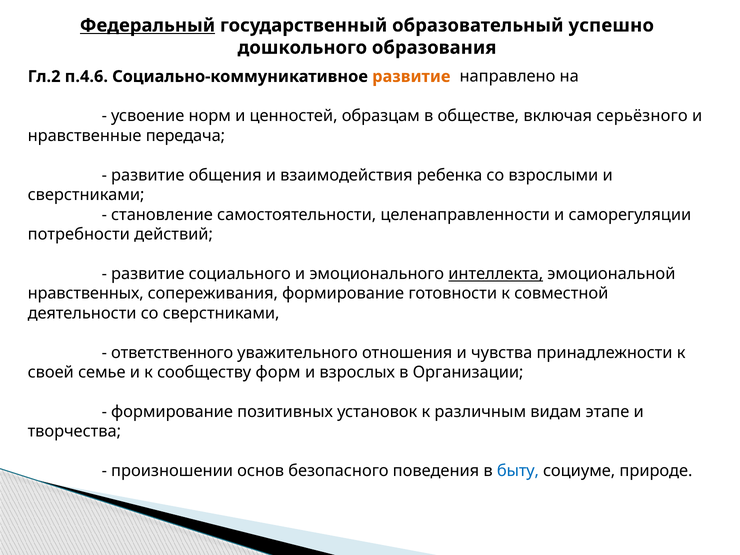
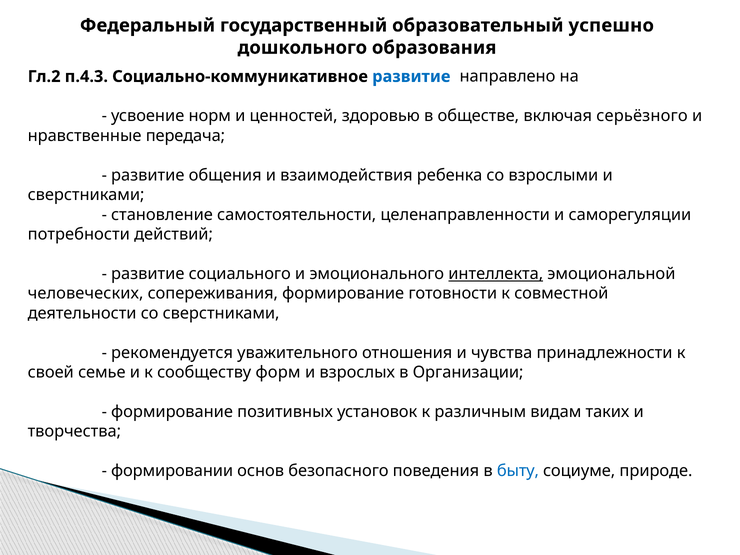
Федеральный underline: present -> none (148, 25)
п.4.6: п.4.6 -> п.4.3 (86, 77)
развитие colour: orange -> blue (411, 77)
образцам: образцам -> здоровью (381, 116)
нравственных: нравственных -> человеческих (86, 293)
ответственного: ответственного -> рекомендуется (172, 353)
этапе: этапе -> таких (607, 412)
произношении: произношении -> формировании (172, 471)
